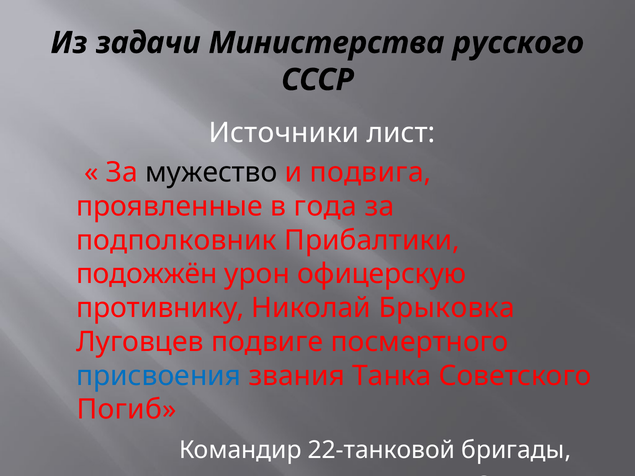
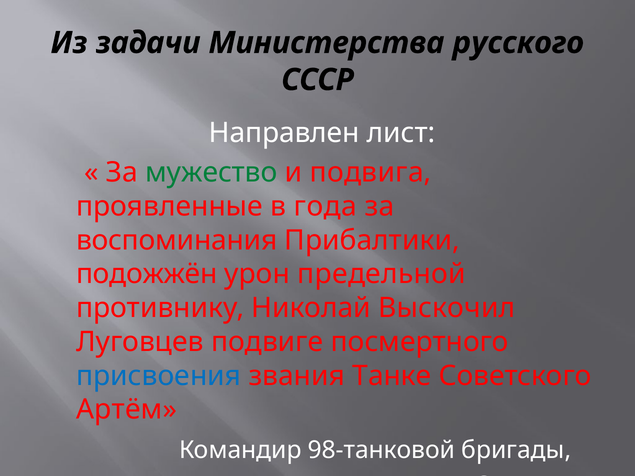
Источники: Источники -> Направлен (284, 133)
мужество colour: black -> green (211, 173)
подполковник: подполковник -> воспоминания (177, 240)
офицерскую: офицерскую -> предельной (382, 274)
Брыковка: Брыковка -> Выскочил (447, 308)
Танка: Танка -> Танке (392, 376)
Погиб: Погиб -> Артём (127, 410)
22-танковой: 22-танковой -> 98-танковой (382, 450)
